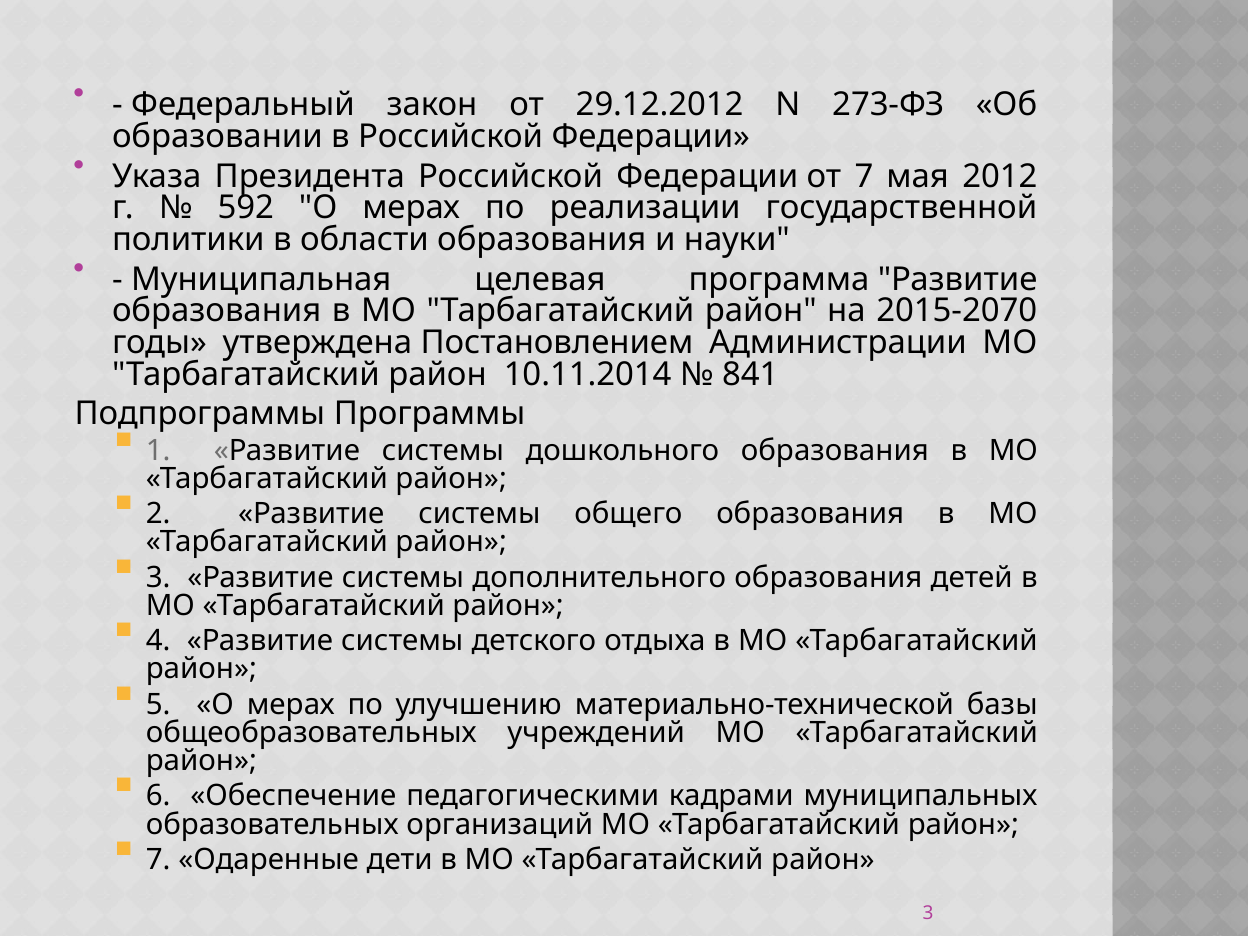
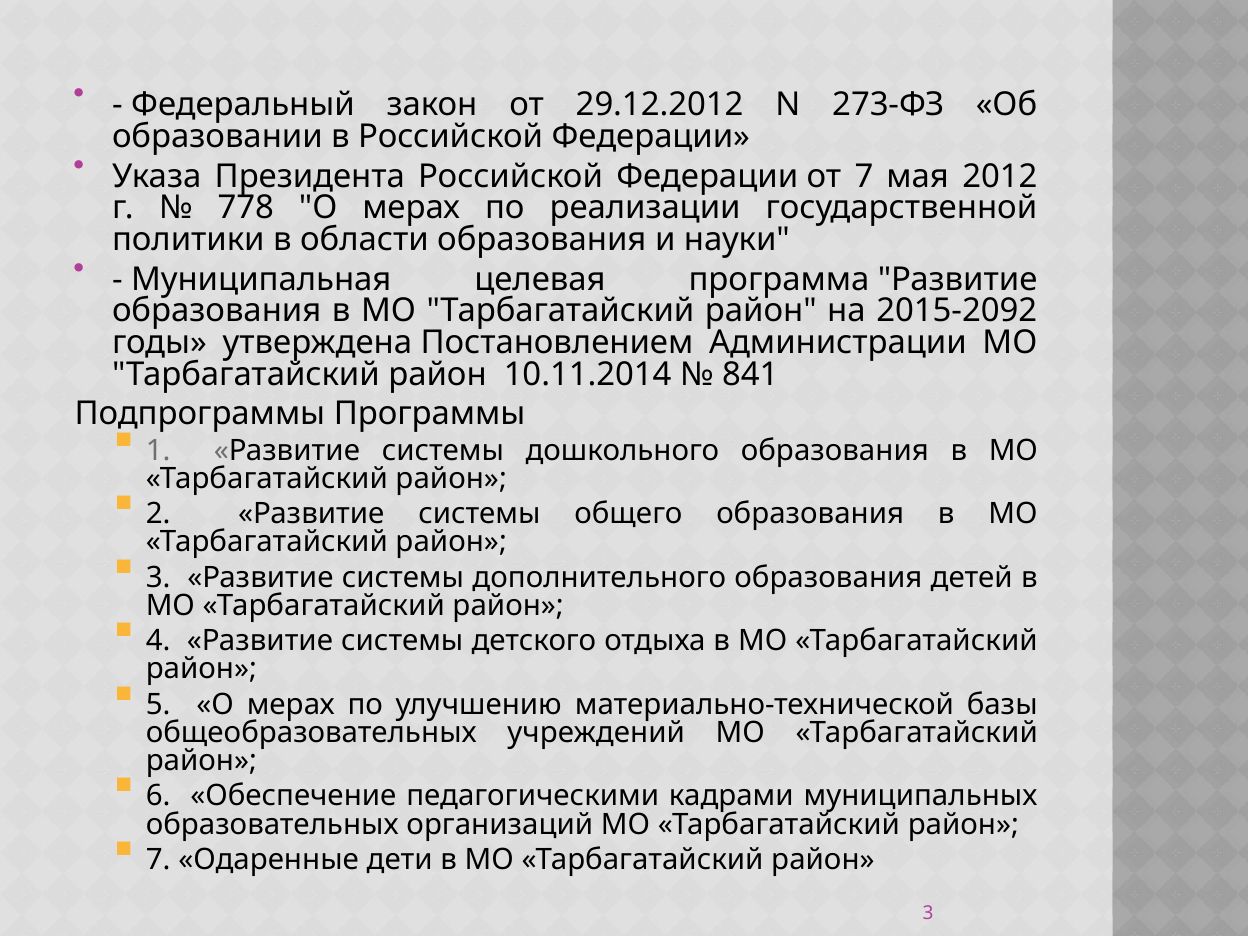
592: 592 -> 778 (246, 208)
2015-2070: 2015-2070 -> 2015-2092 (957, 311)
